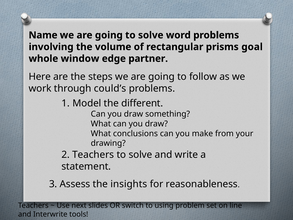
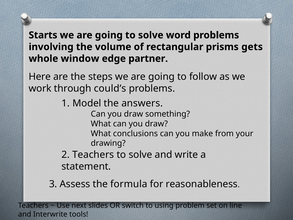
Name: Name -> Starts (43, 35)
goal: goal -> gets (252, 47)
different: different -> answers (142, 103)
insights: insights -> formula (129, 184)
